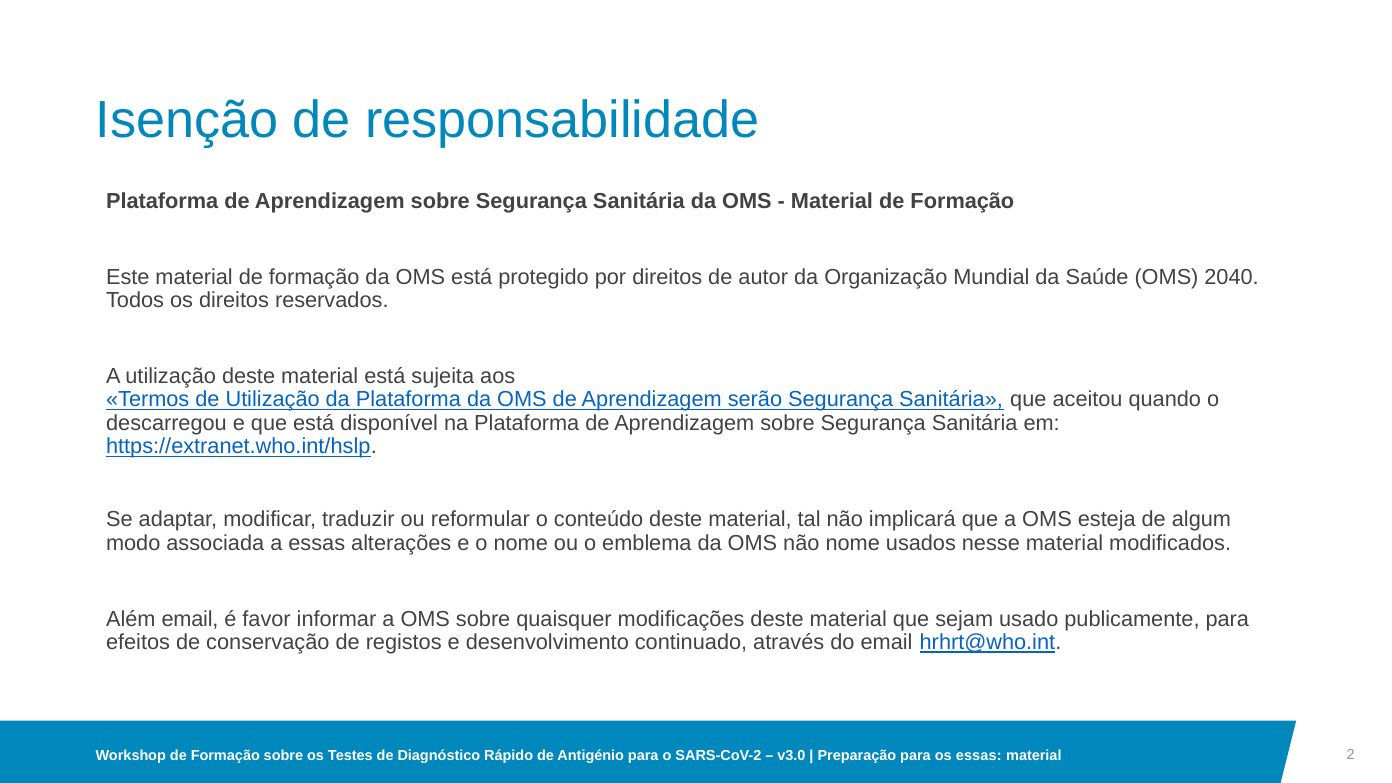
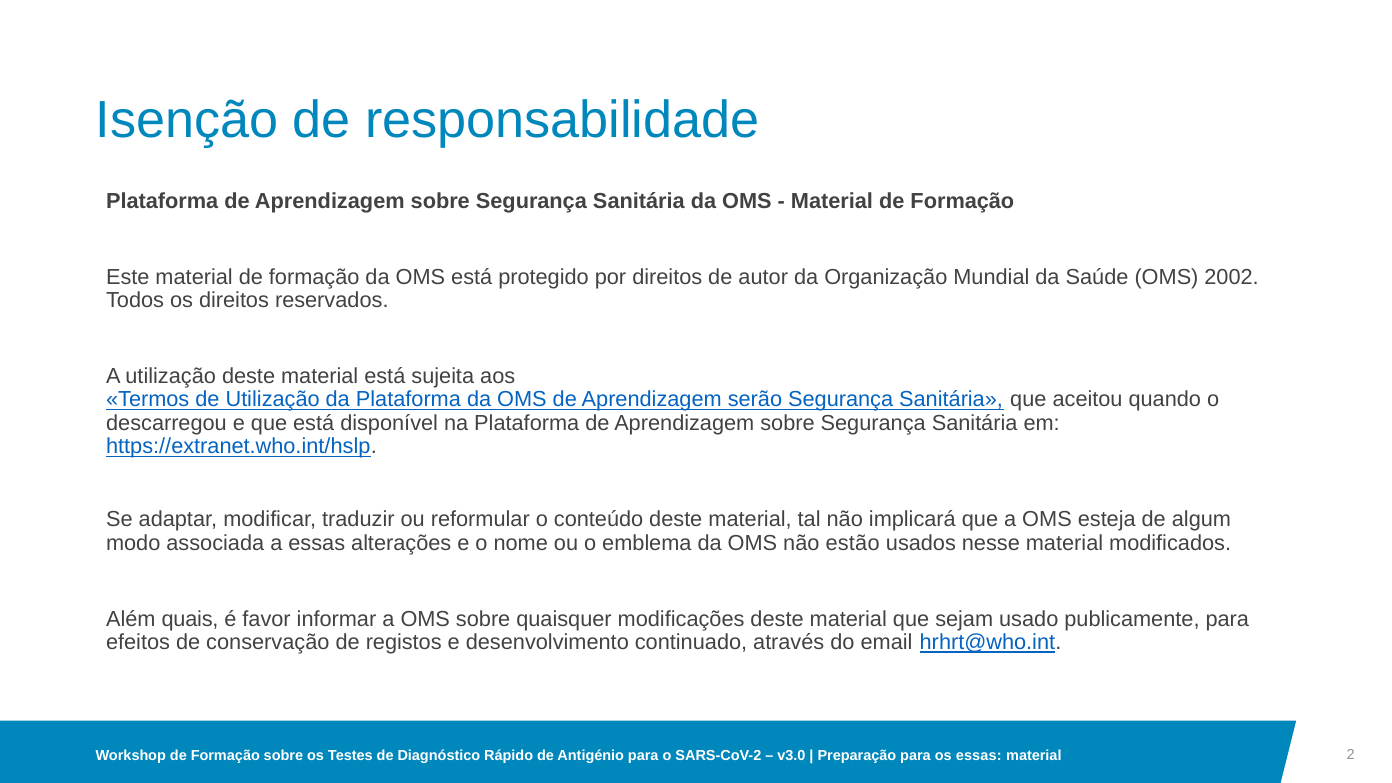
2040: 2040 -> 2002 (1232, 277)
não nome: nome -> estão (853, 543)
Além email: email -> quais (190, 619)
